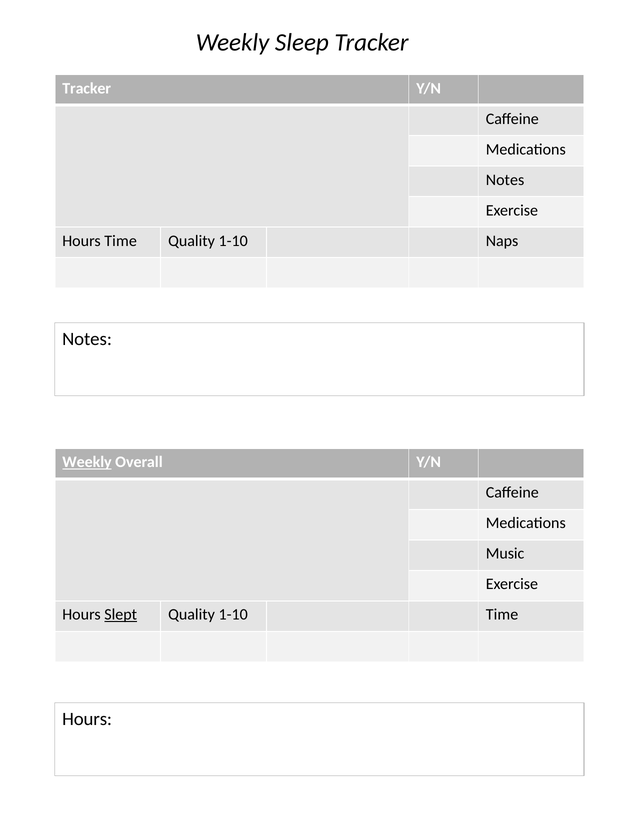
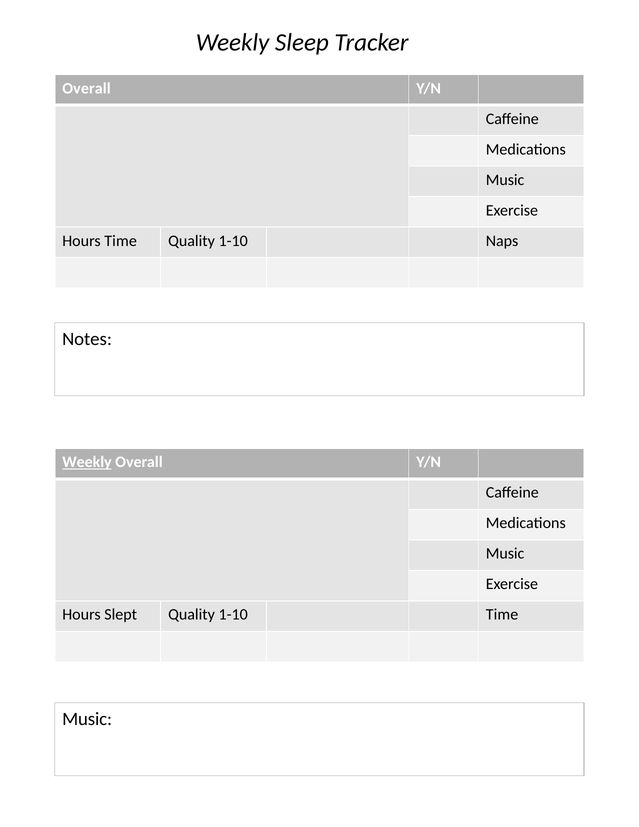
Tracker: Tracker -> Overall (87, 88)
Notes: Notes -> Music (505, 180)
Slept underline: present -> none (121, 615)
Hours: Hours -> Music (87, 719)
